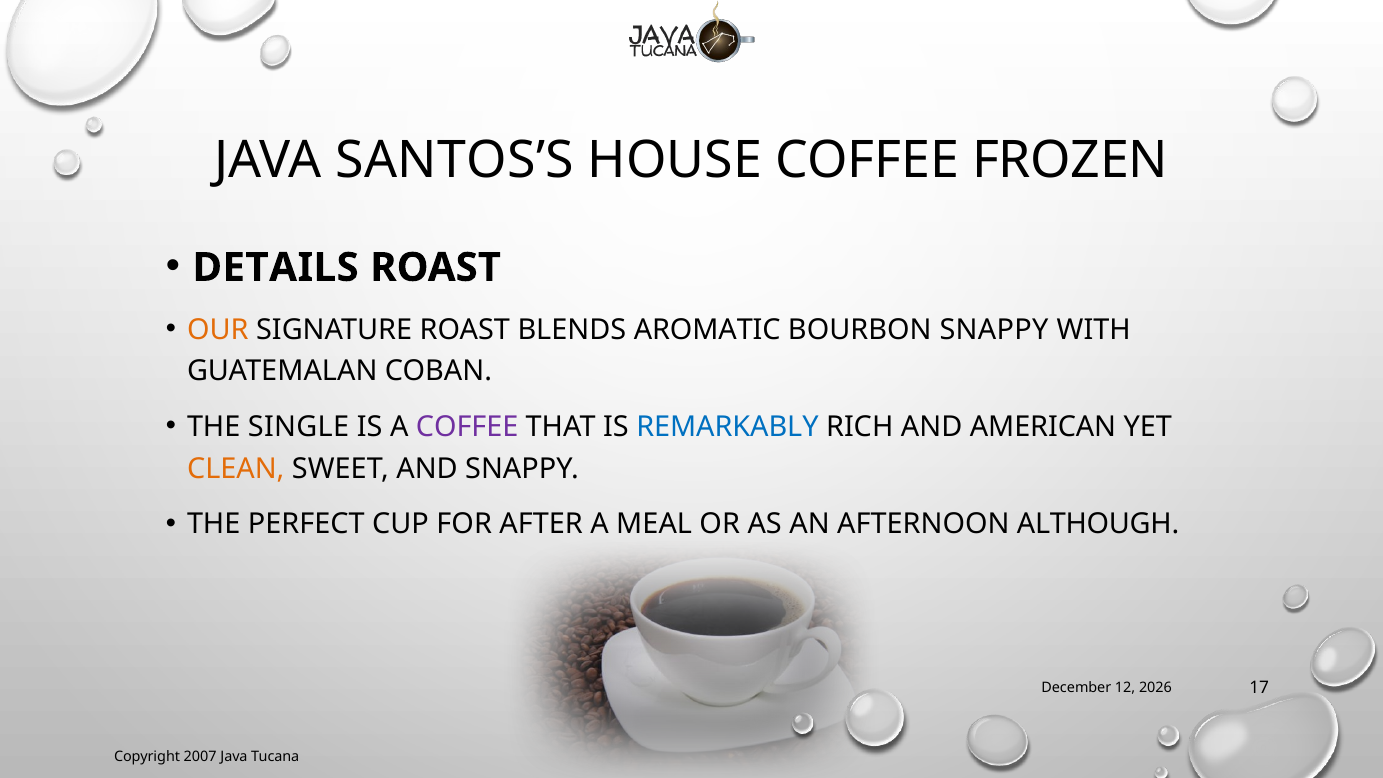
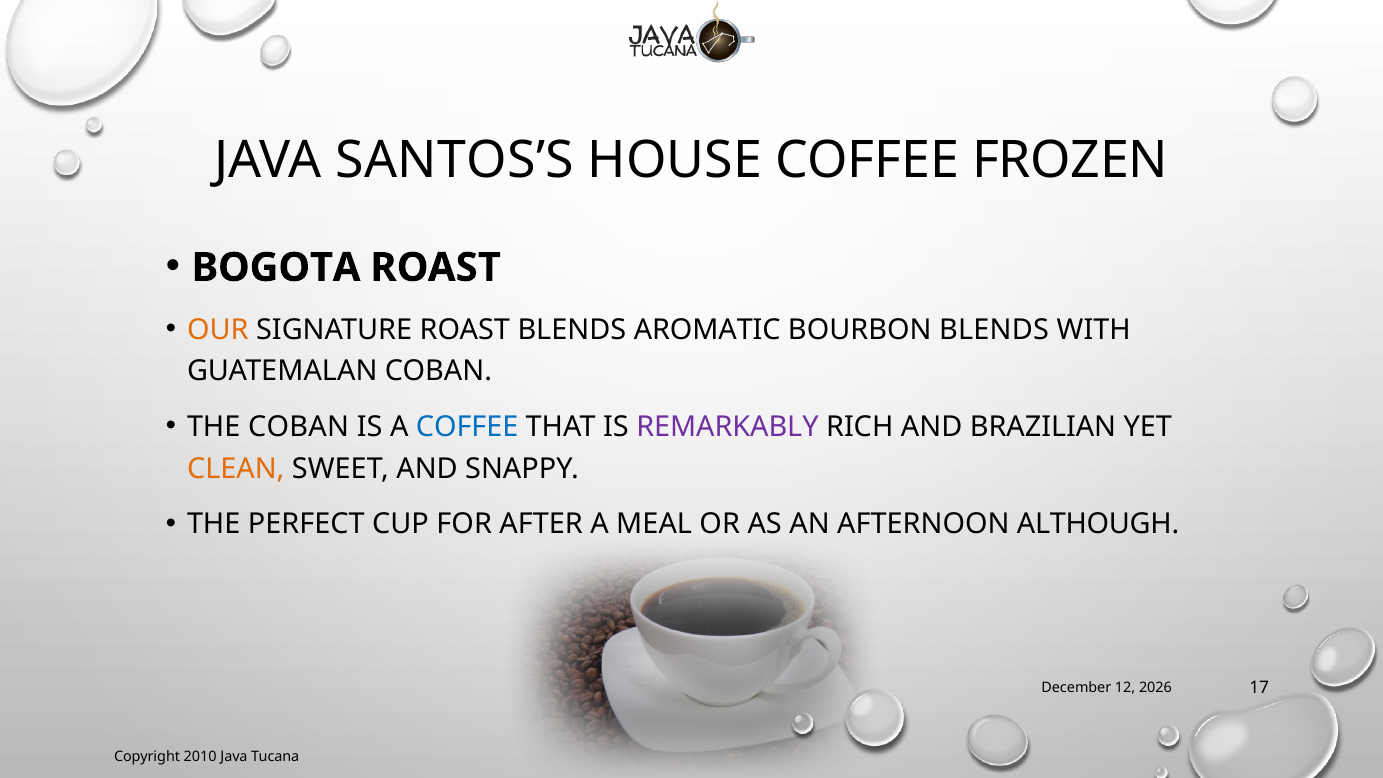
DETAILS: DETAILS -> BOGOTA (276, 268)
BOURBON SNAPPY: SNAPPY -> BLENDS (994, 330)
THE SINGLE: SINGLE -> COBAN (298, 427)
COFFEE colour: purple -> blue (467, 427)
REMARKABLY colour: blue -> purple (727, 427)
AMERICAN: AMERICAN -> BRAZILIAN (1043, 427)
2007: 2007 -> 2010 (200, 757)
